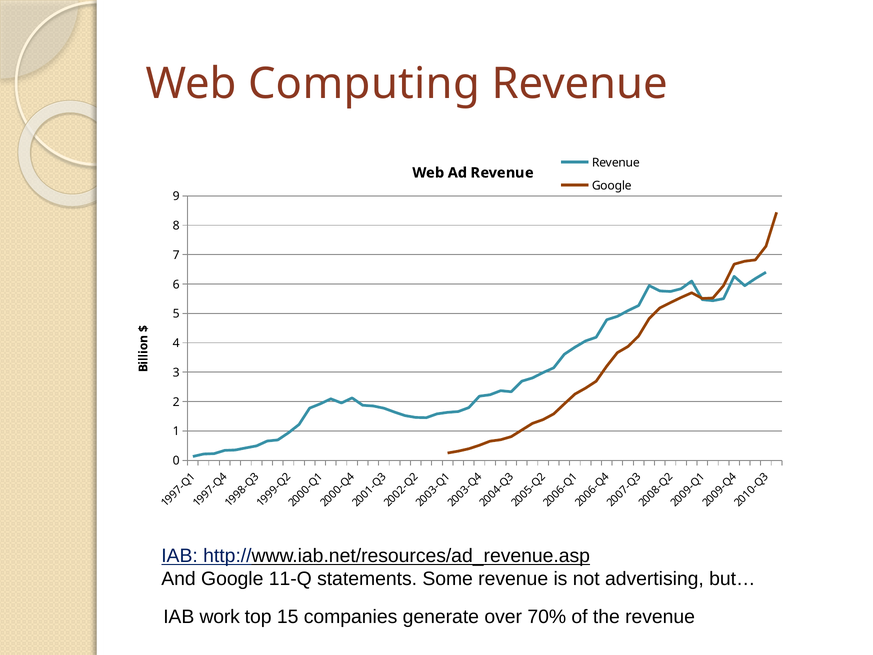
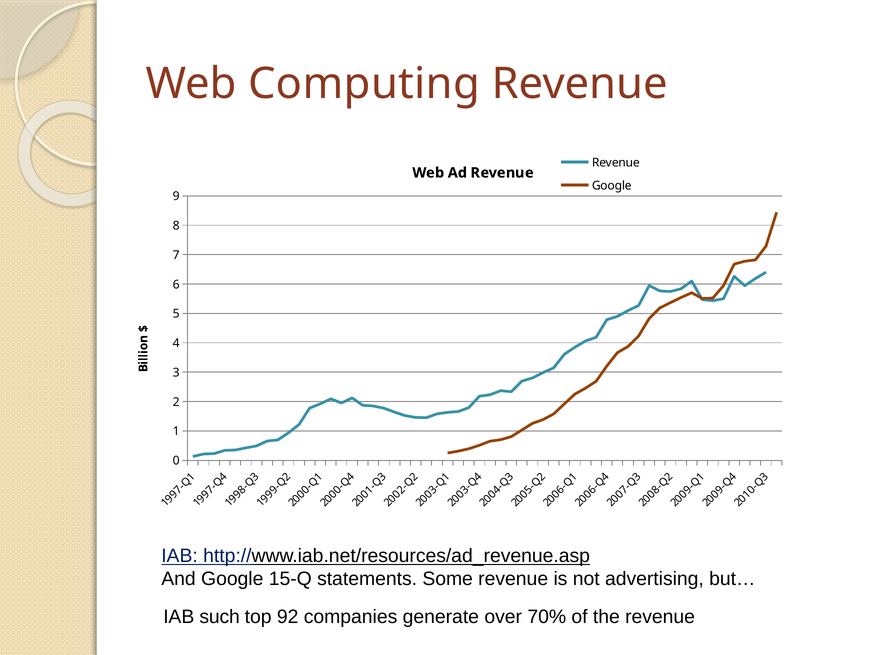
11-Q: 11-Q -> 15-Q (290, 579)
work: work -> such (220, 617)
15: 15 -> 92 (288, 617)
